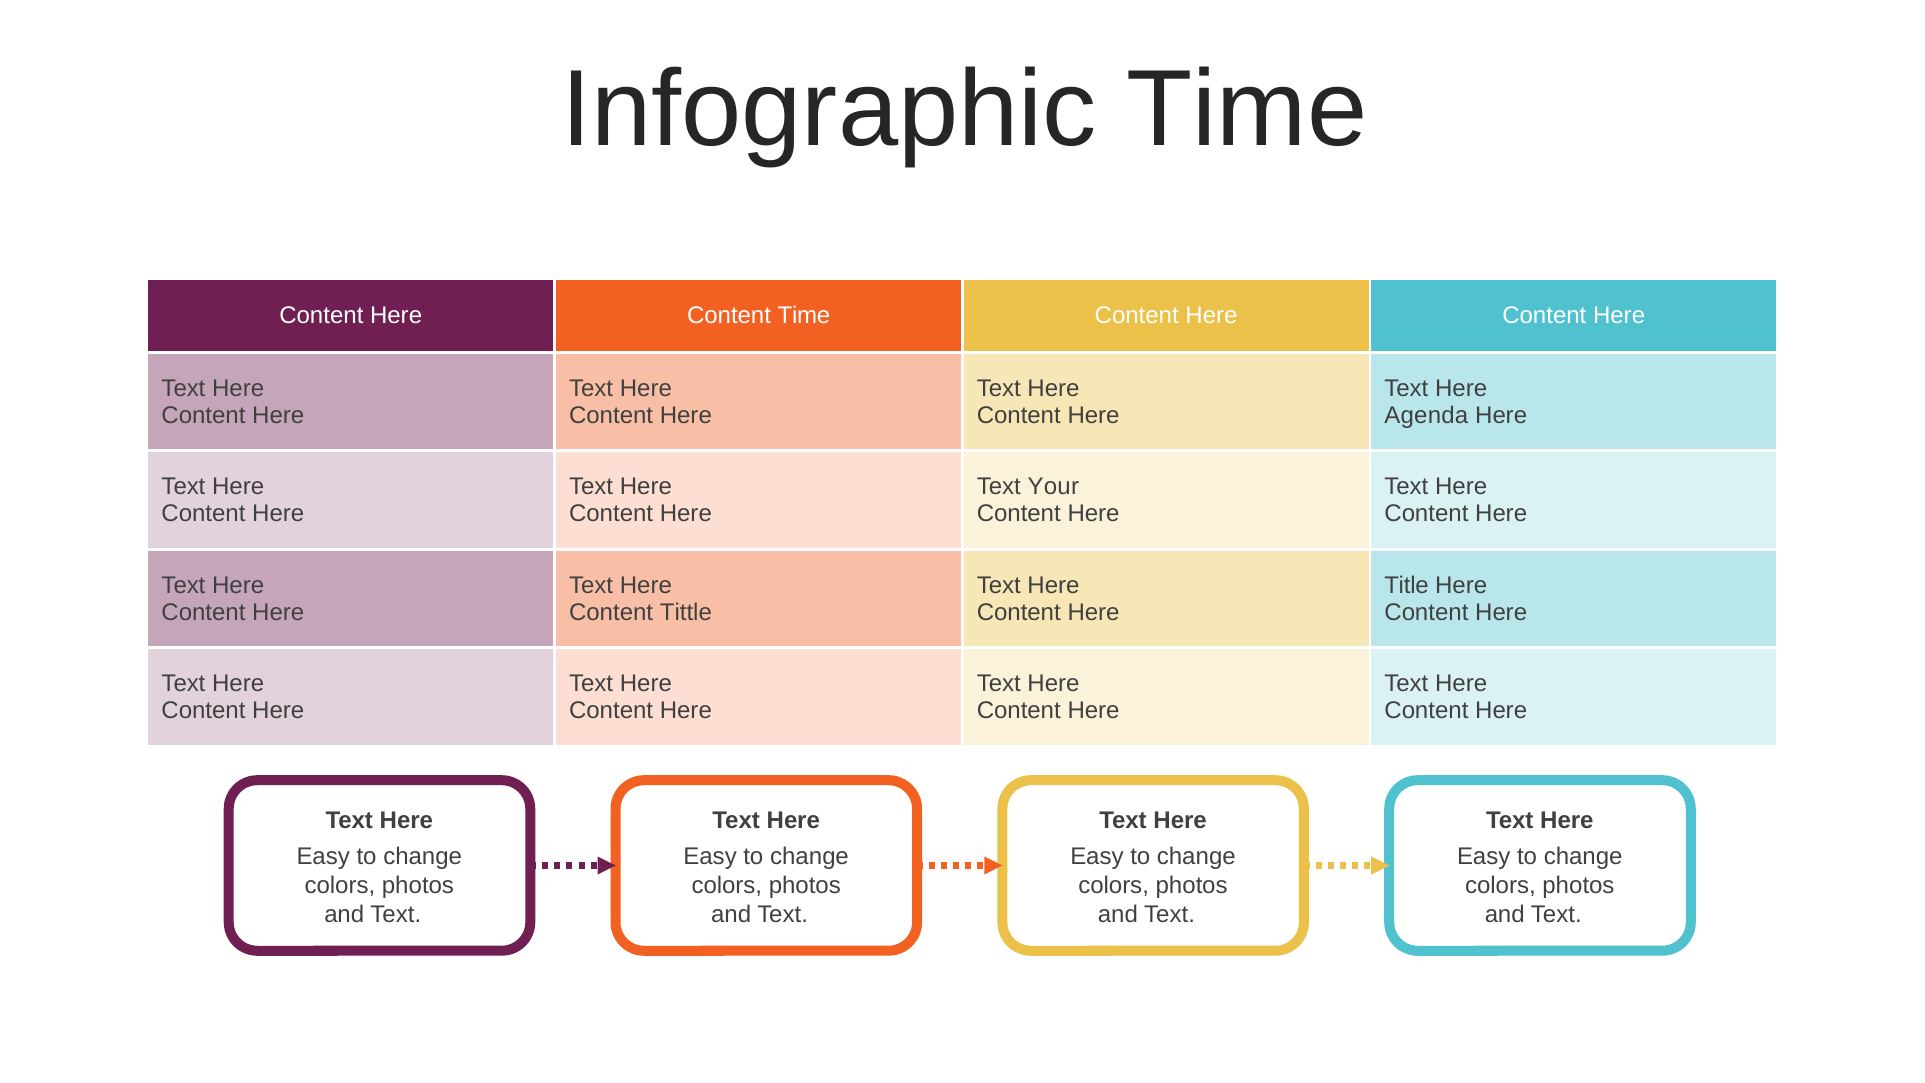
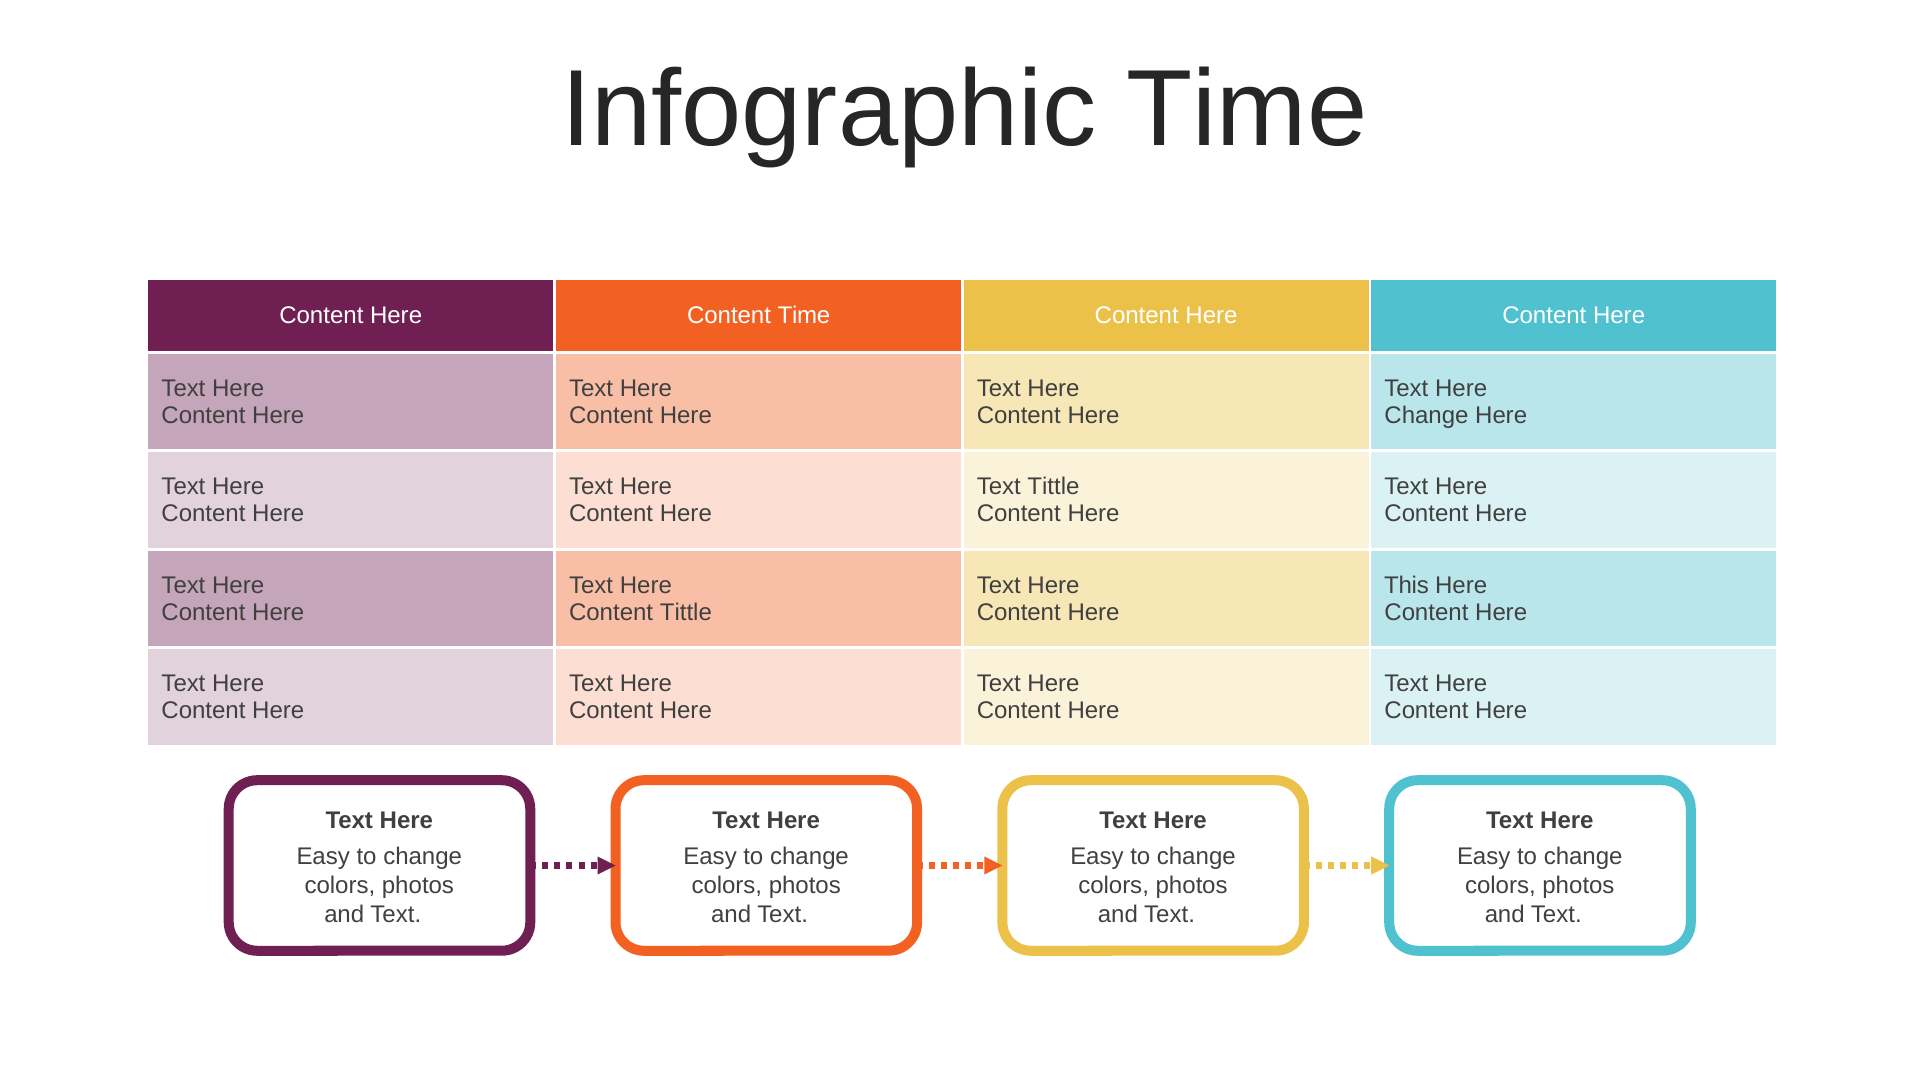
Agenda: Agenda -> Change (1426, 415)
Text Your: Your -> Tittle (1053, 487)
Title: Title -> This (1407, 585)
